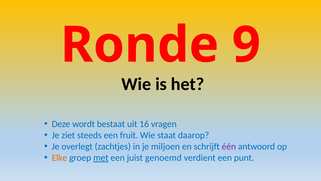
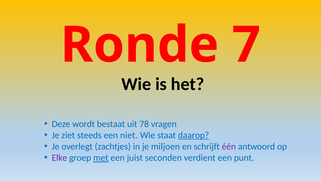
9: 9 -> 7 (246, 45)
16: 16 -> 78 (144, 124)
fruit: fruit -> niet (129, 135)
daarop underline: none -> present (194, 135)
Elke colour: orange -> purple (59, 157)
genoemd: genoemd -> seconden (163, 157)
